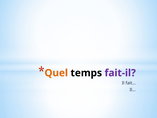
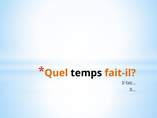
fait-il colour: purple -> orange (120, 73)
